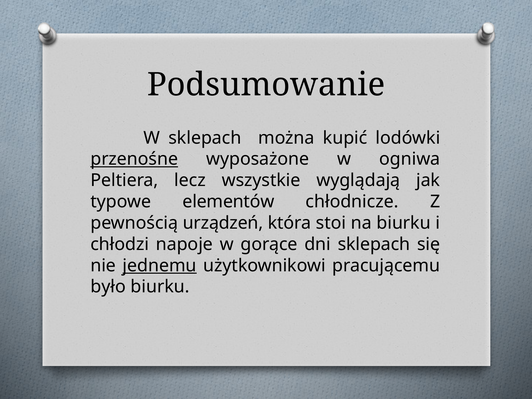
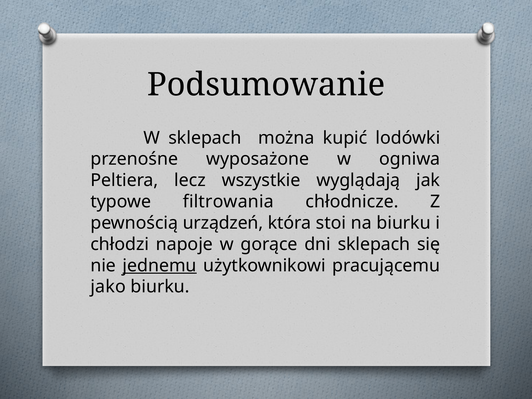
przenośne underline: present -> none (134, 159)
elementów: elementów -> filtrowania (228, 202)
było: było -> jako (108, 287)
